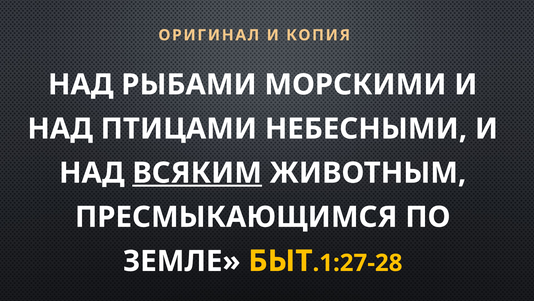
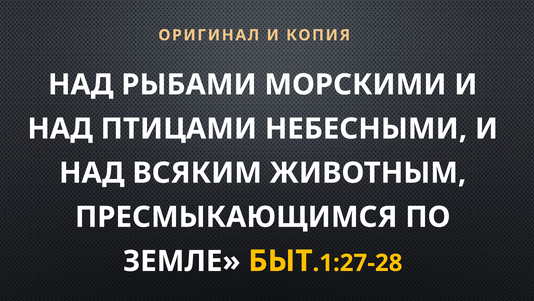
ВСЯКИМ underline: present -> none (197, 173)
